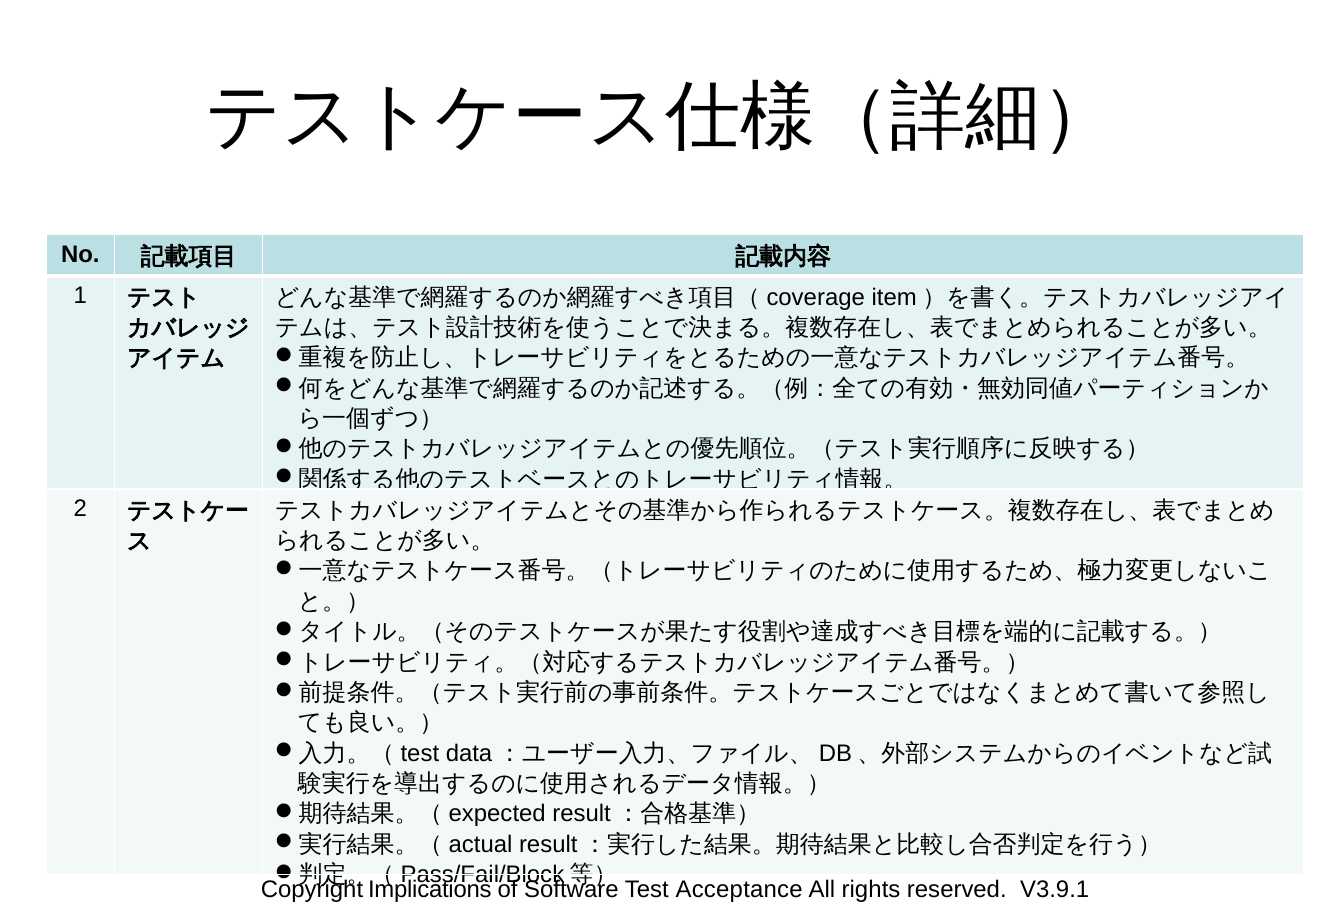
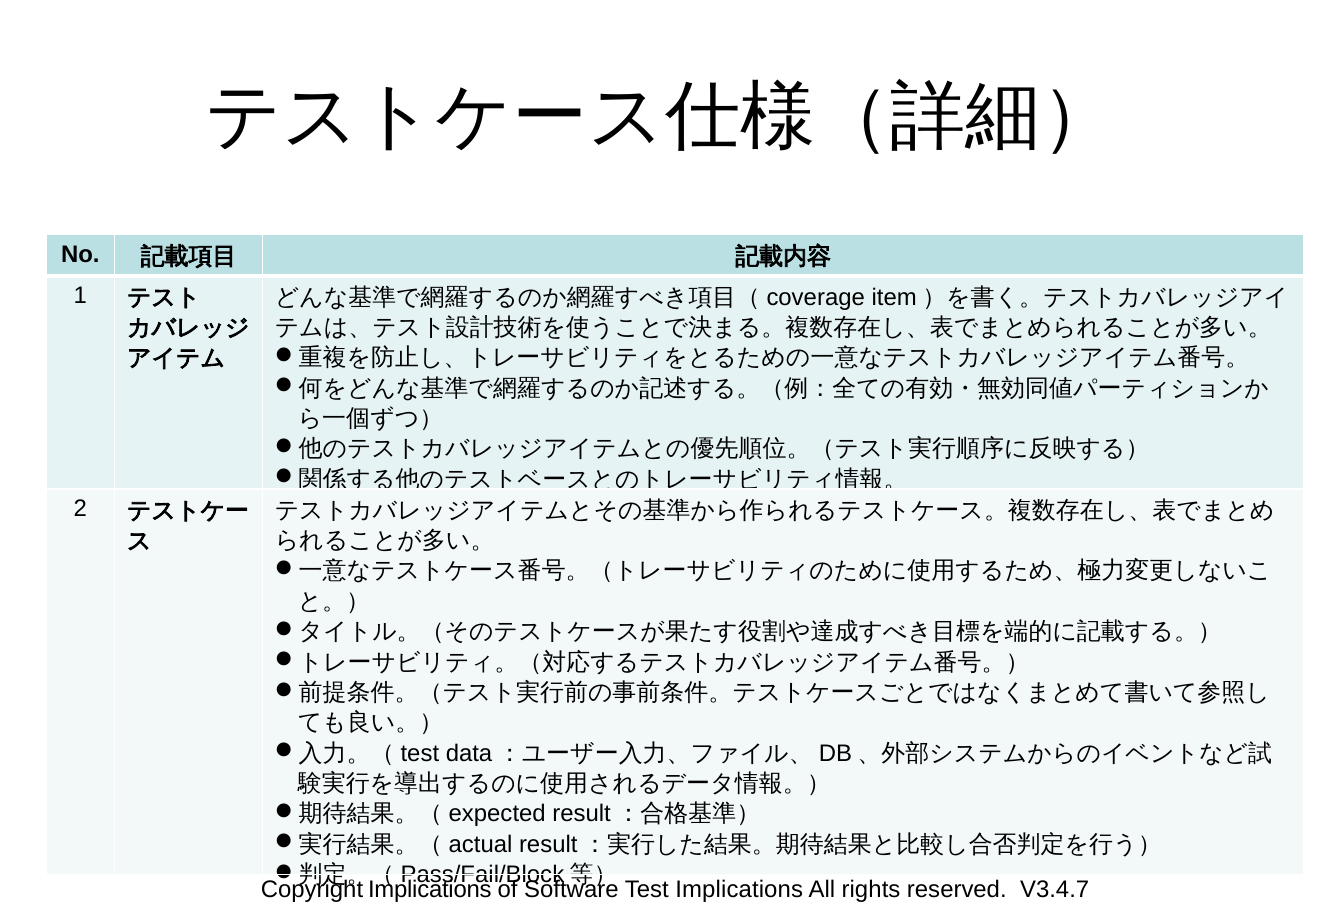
Test Acceptance: Acceptance -> Implications (739, 890)
V3.9.1: V3.9.1 -> V3.4.7 (1055, 890)
